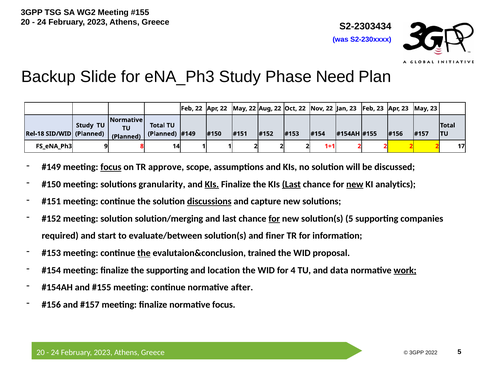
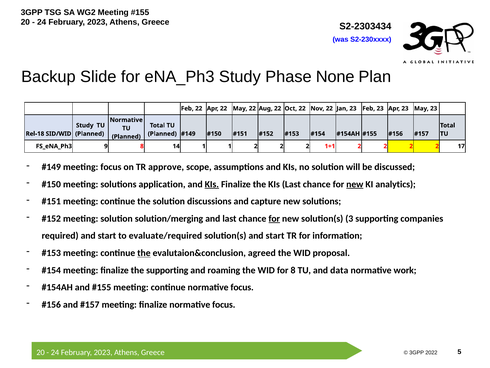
Need: Need -> None (335, 77)
focus underline: present -> none (111, 167)
granularity: granularity -> application (162, 184)
Last underline: present -> none (291, 184)
discussions underline: present -> none (209, 201)
solution(s 5: 5 -> 3 (349, 218)
evaluate/between: evaluate/between -> evaluate/required (165, 236)
solution(s and finer: finer -> start (275, 236)
trained: trained -> agreed (262, 253)
location: location -> roaming (224, 270)
for 4: 4 -> 8 (293, 270)
work underline: present -> none (405, 270)
continue normative after: after -> focus (242, 287)
